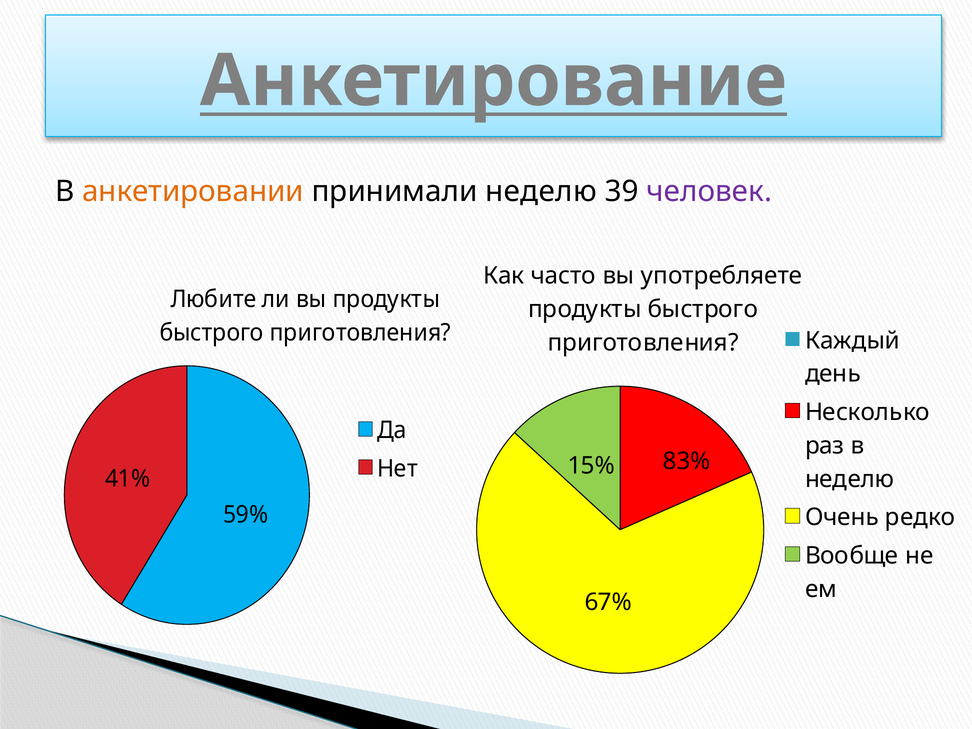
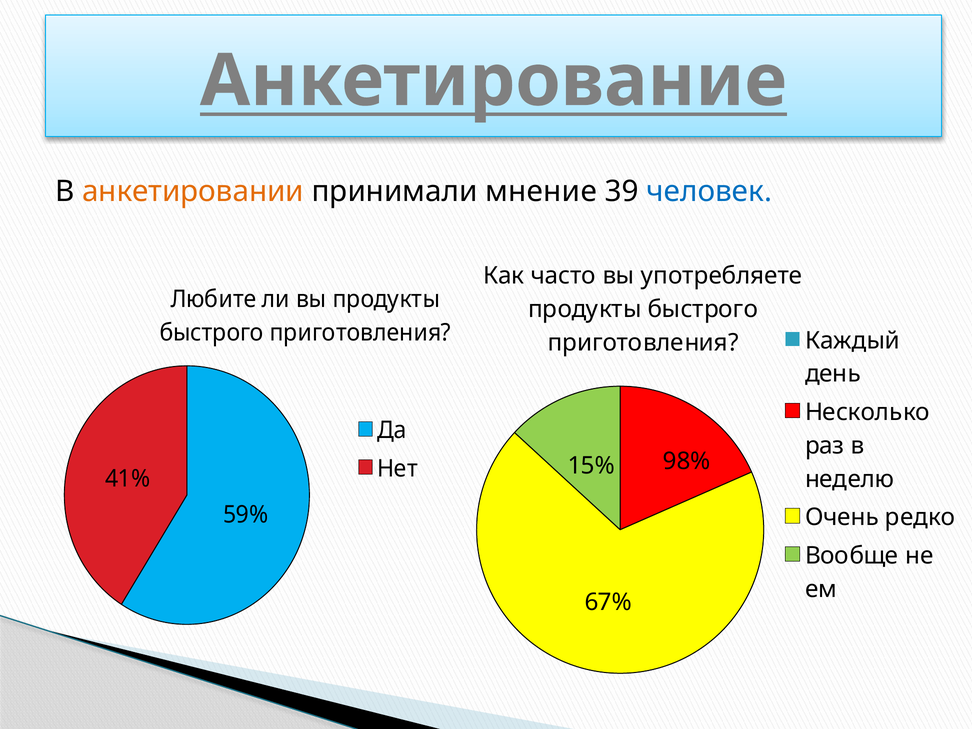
принимали неделю: неделю -> мнение (541, 191)
человек colour: purple -> blue (709, 191)
83%: 83% -> 98% (687, 461)
